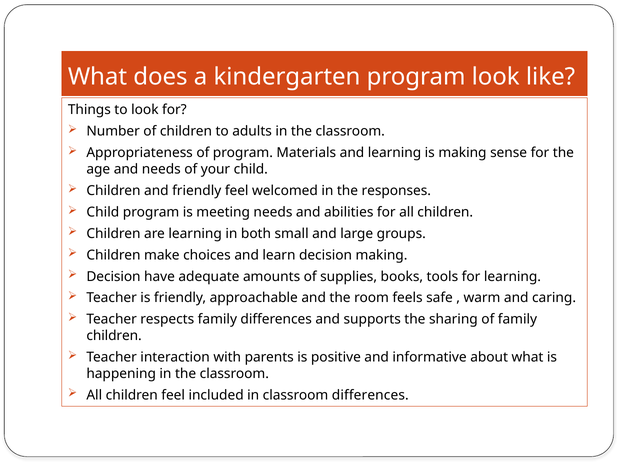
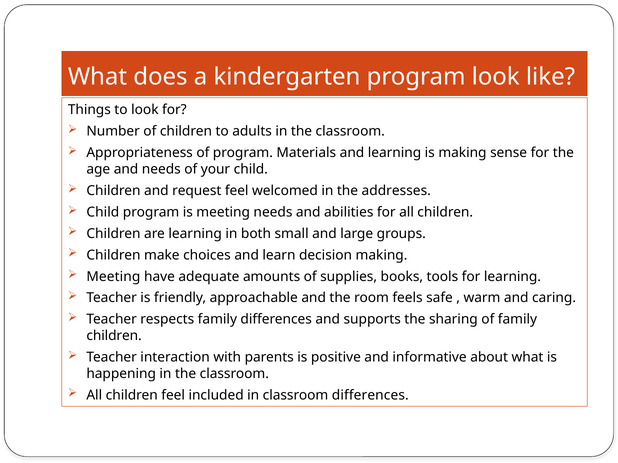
and friendly: friendly -> request (197, 191)
responses: responses -> addresses (396, 191)
Decision: Decision -> Meeting (113, 277)
